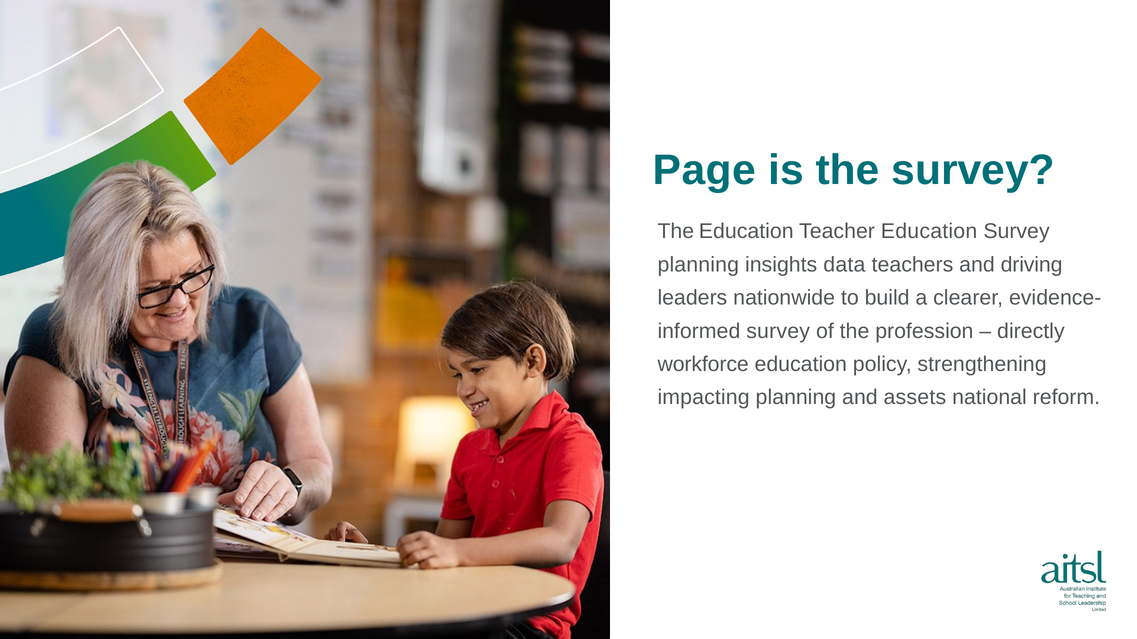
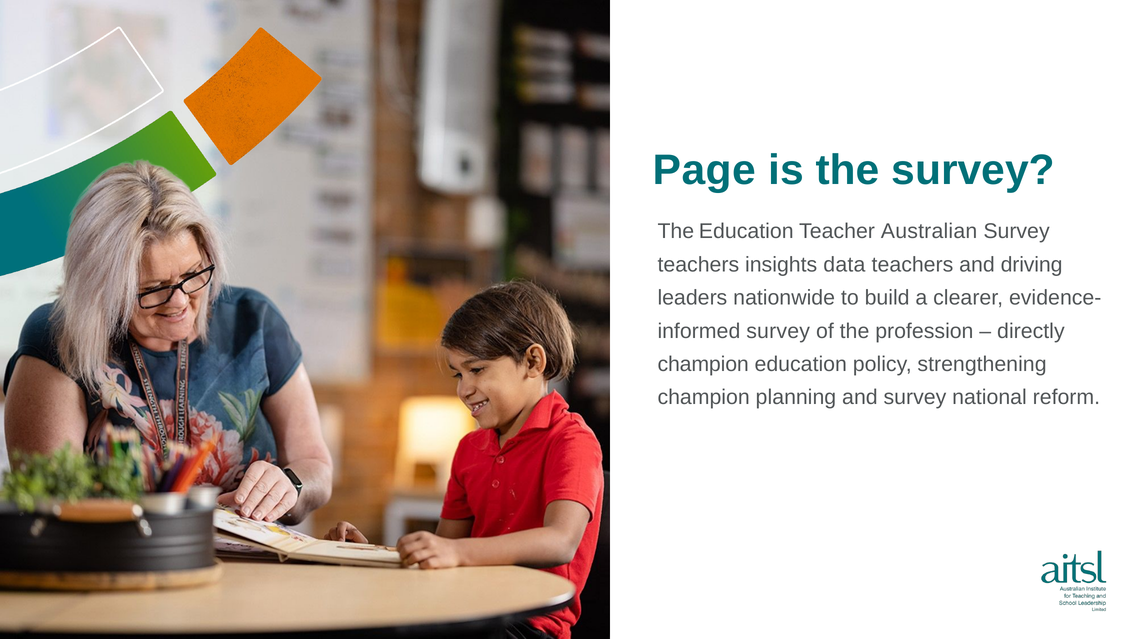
Teacher Education: Education -> Australian (929, 232)
planning: planning -> teachers (698, 265)
workforce: workforce -> champion (703, 365)
impacting: impacting -> champion (704, 398)
and assets: assets -> survey (915, 398)
